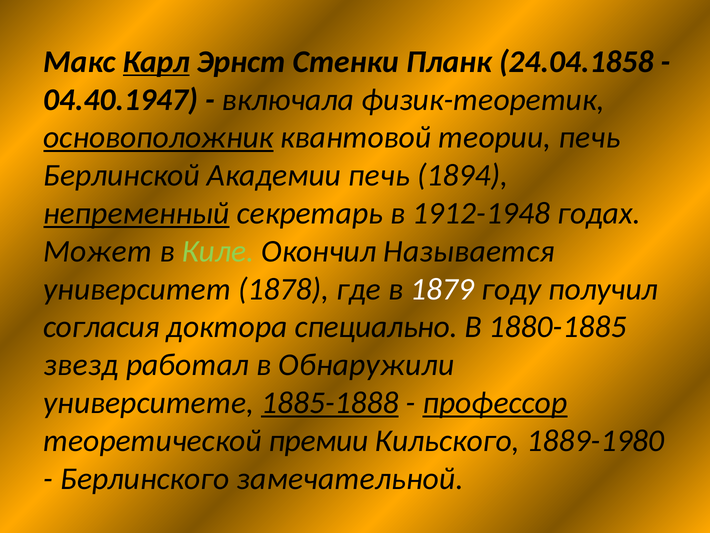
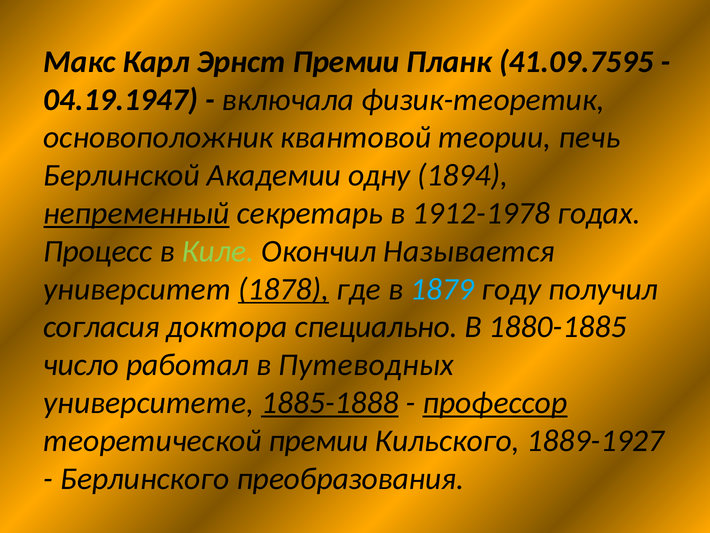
Карл underline: present -> none (156, 62)
Эрнст Стенки: Стенки -> Премии (346, 62)
24.04.1858: 24.04.1858 -> 41.09.7595 (576, 62)
04.40.1947: 04.40.1947 -> 04.19.1947 (121, 99)
основоположник underline: present -> none (158, 137)
Академии печь: печь -> одну (379, 175)
1912-1948: 1912-1948 -> 1912-1978 (481, 213)
Может: Может -> Процесс (98, 251)
1878 underline: none -> present (284, 289)
1879 colour: white -> light blue (442, 289)
звезд: звезд -> число (81, 365)
Обнаружили: Обнаружили -> Путеводных (366, 365)
1889-1980: 1889-1980 -> 1889-1927 (596, 440)
замечательной: замечательной -> преобразования (350, 478)
